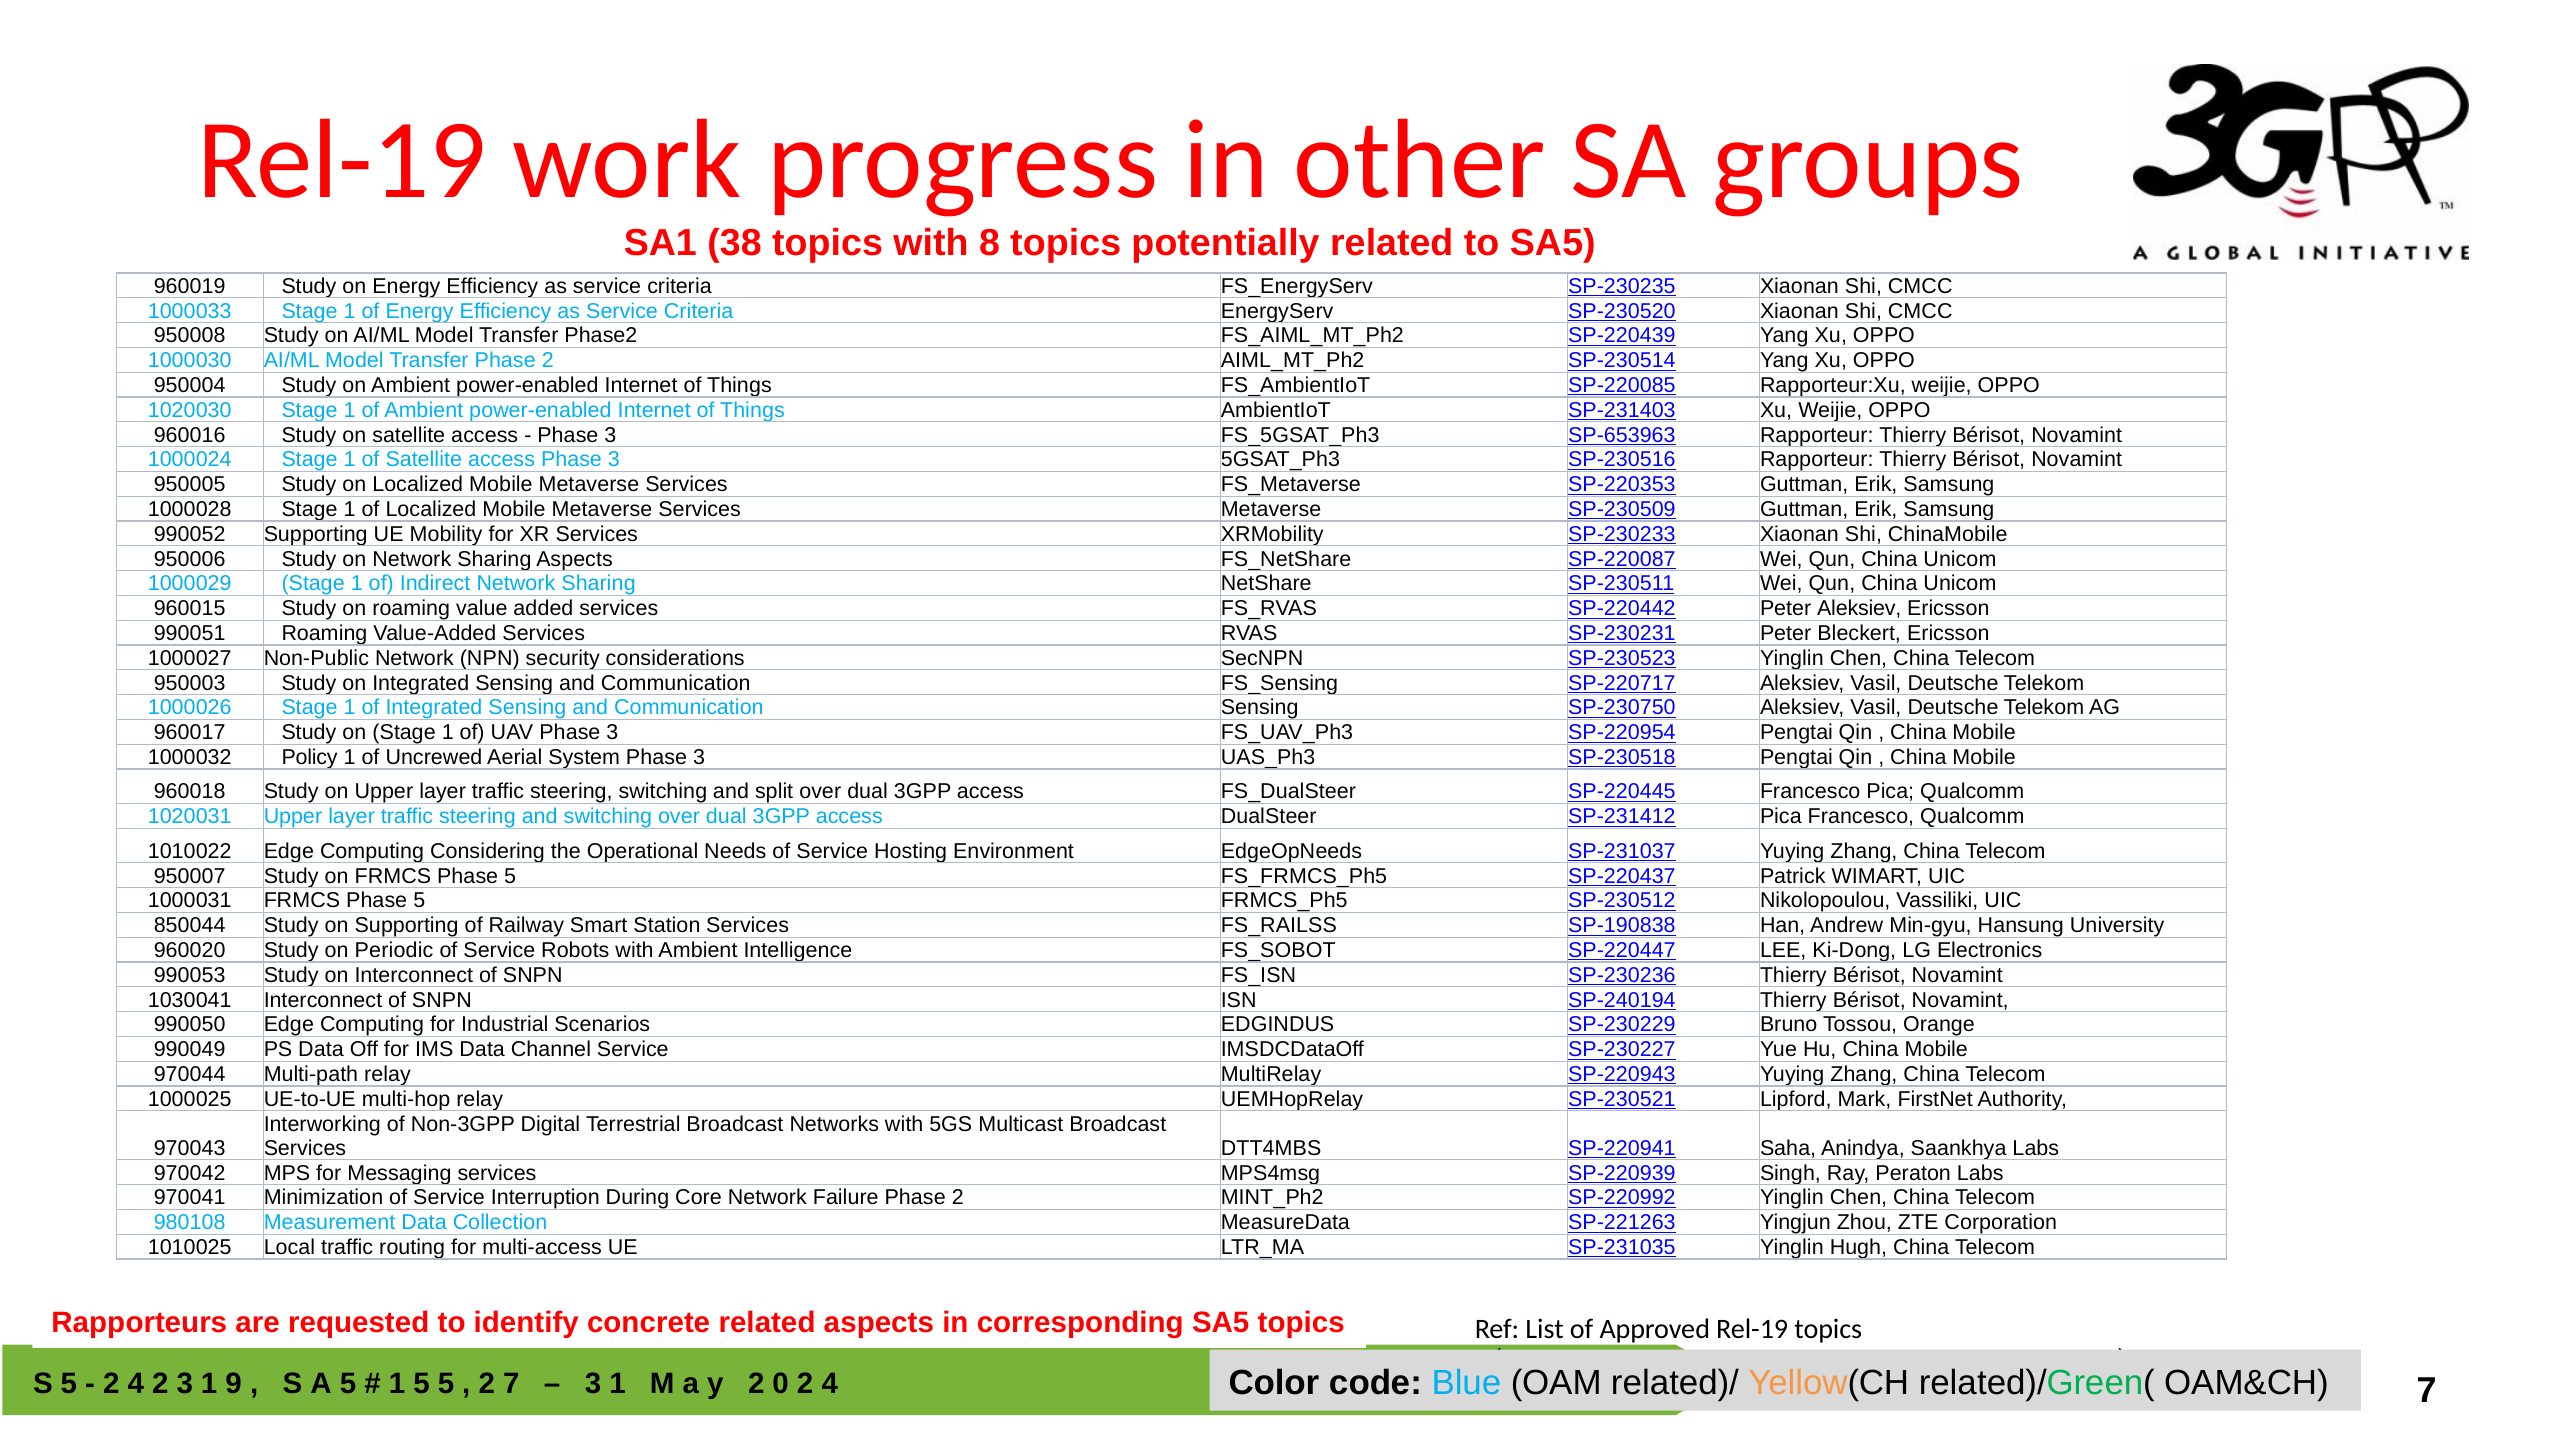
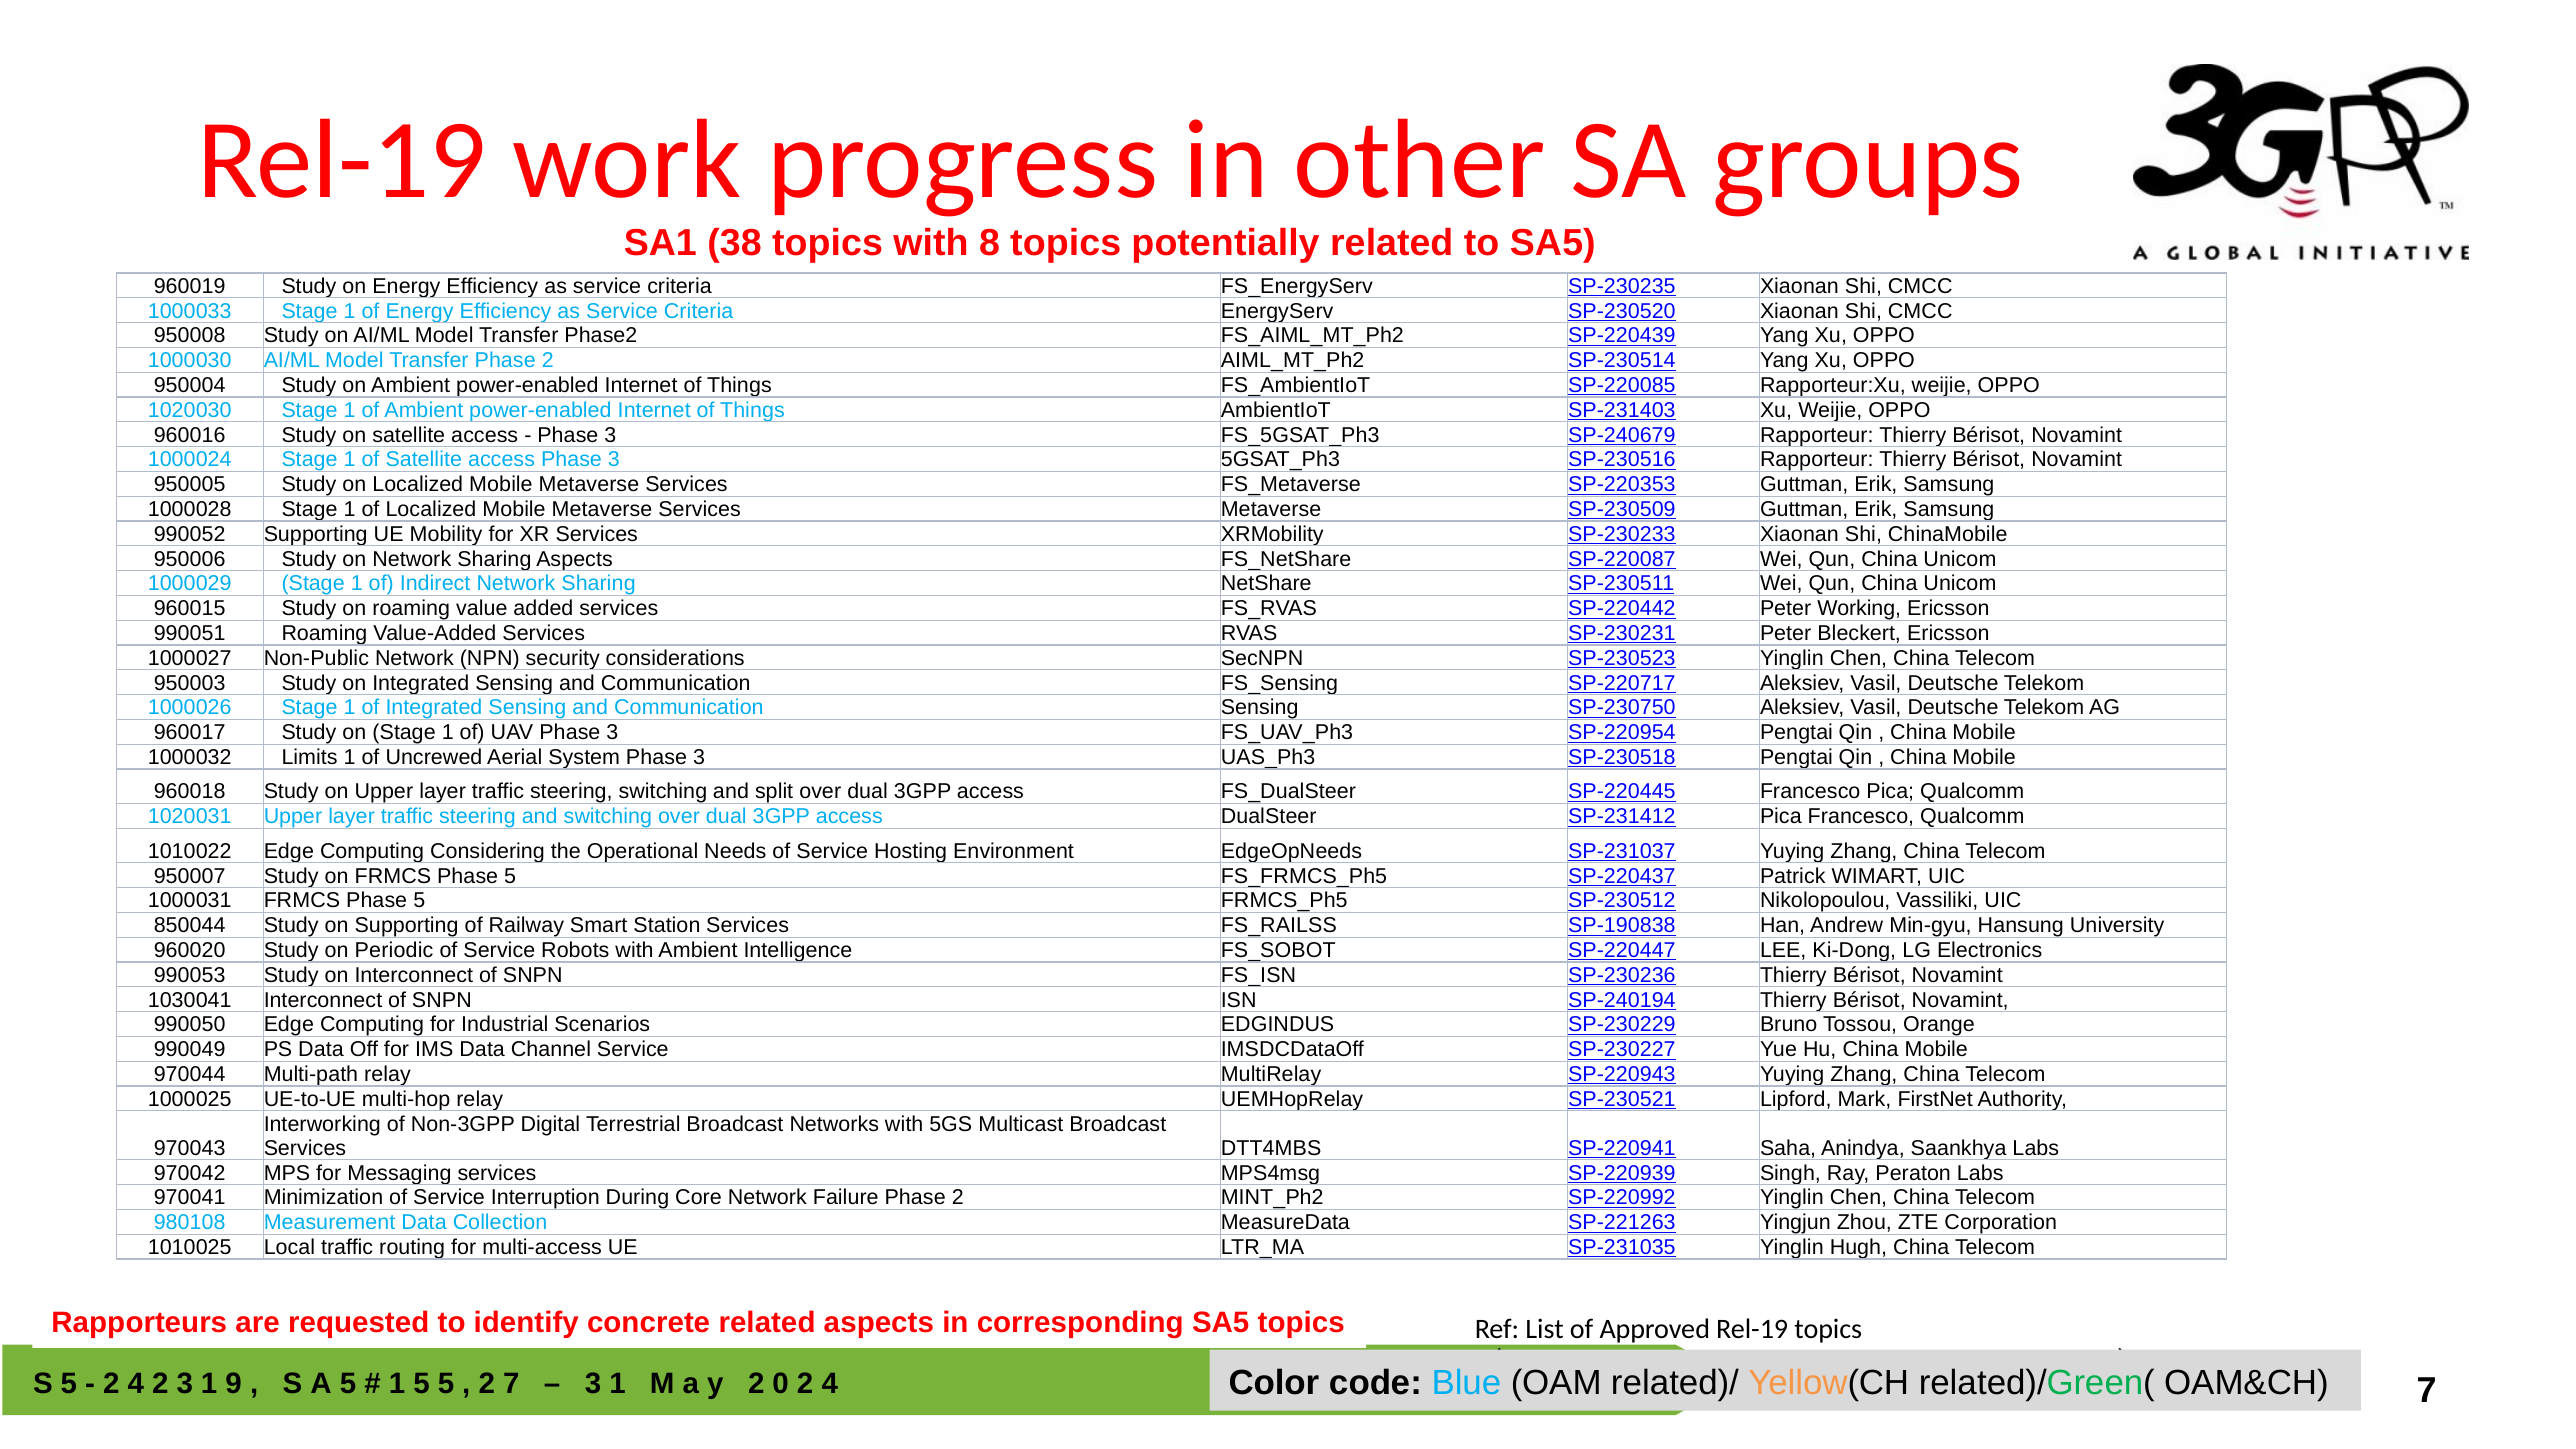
SP-653963: SP-653963 -> SP-240679 (1622, 435)
Peter Aleksiev: Aleksiev -> Working (1859, 609)
Policy: Policy -> Limits (309, 757)
